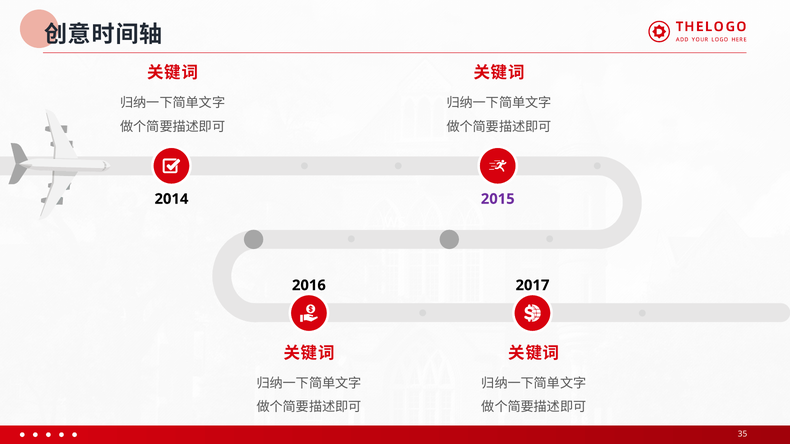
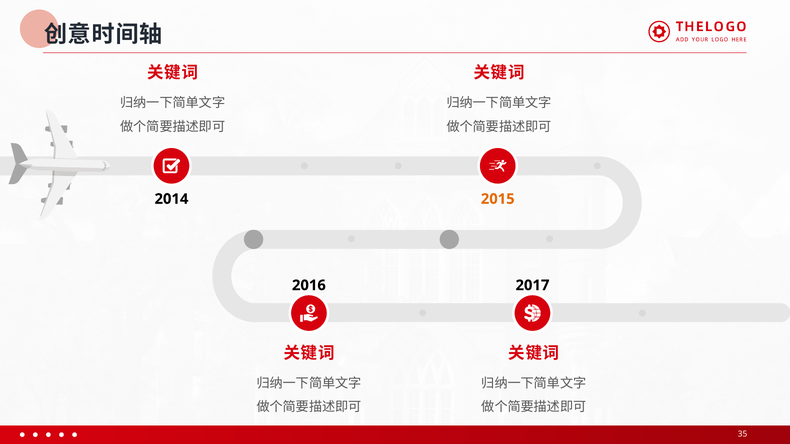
2015 colour: purple -> orange (498, 199)
